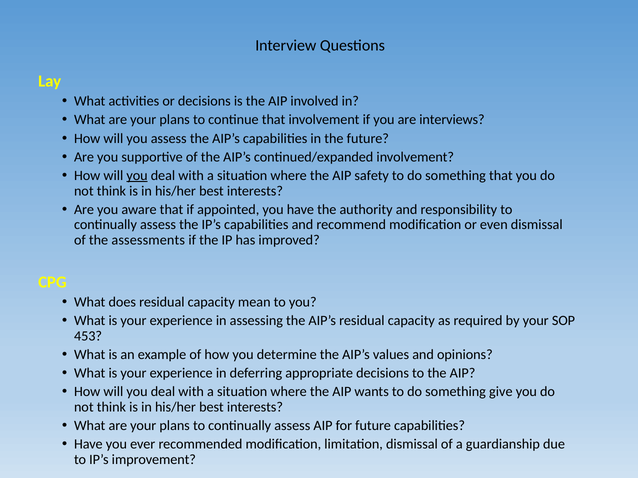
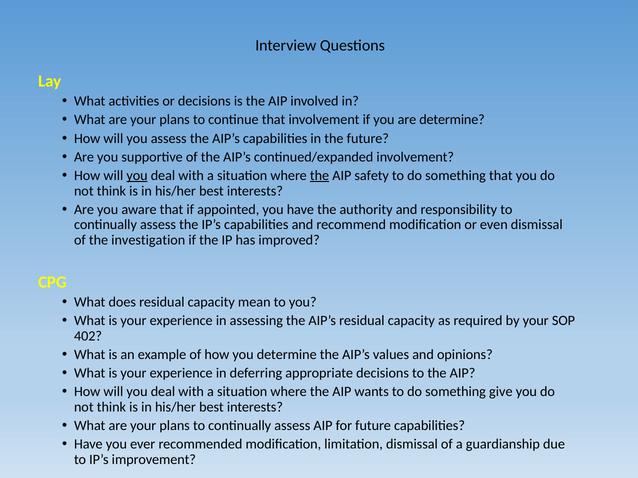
are interviews: interviews -> determine (452, 120)
the underline: none -> present (320, 176)
assessments: assessments -> investigation (148, 240)
453: 453 -> 402 (88, 336)
